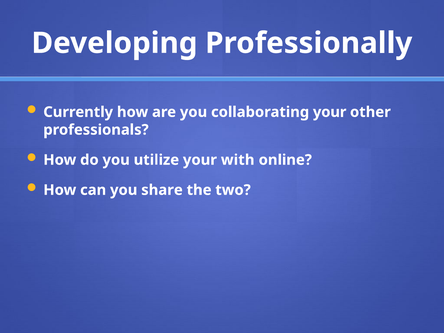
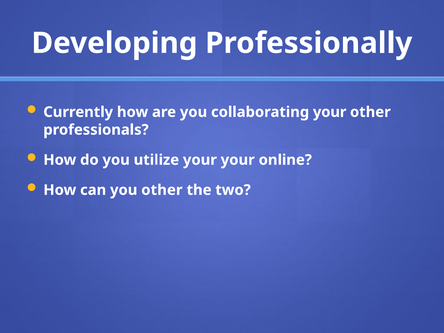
your with: with -> your (238, 160)
you share: share -> other (162, 190)
